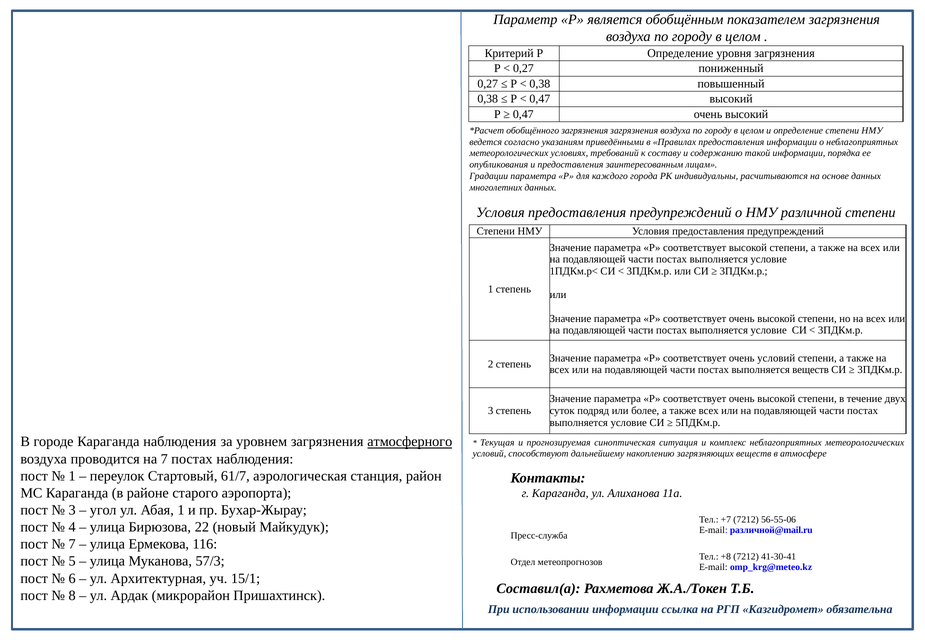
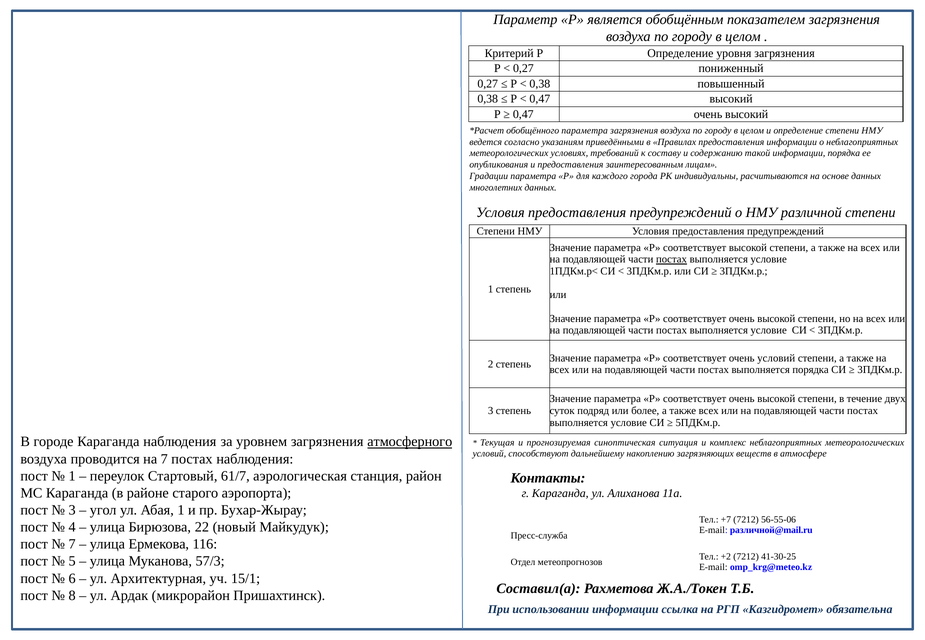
обобщённого загрязнения: загрязнения -> параметра (585, 131)
постах underline: none -> present (671, 260)
выполняется веществ: веществ -> порядка (811, 370)
+8: +8 -> +2 (726, 557)
41-30-41: 41-30-41 -> 41-30-25 (779, 557)
